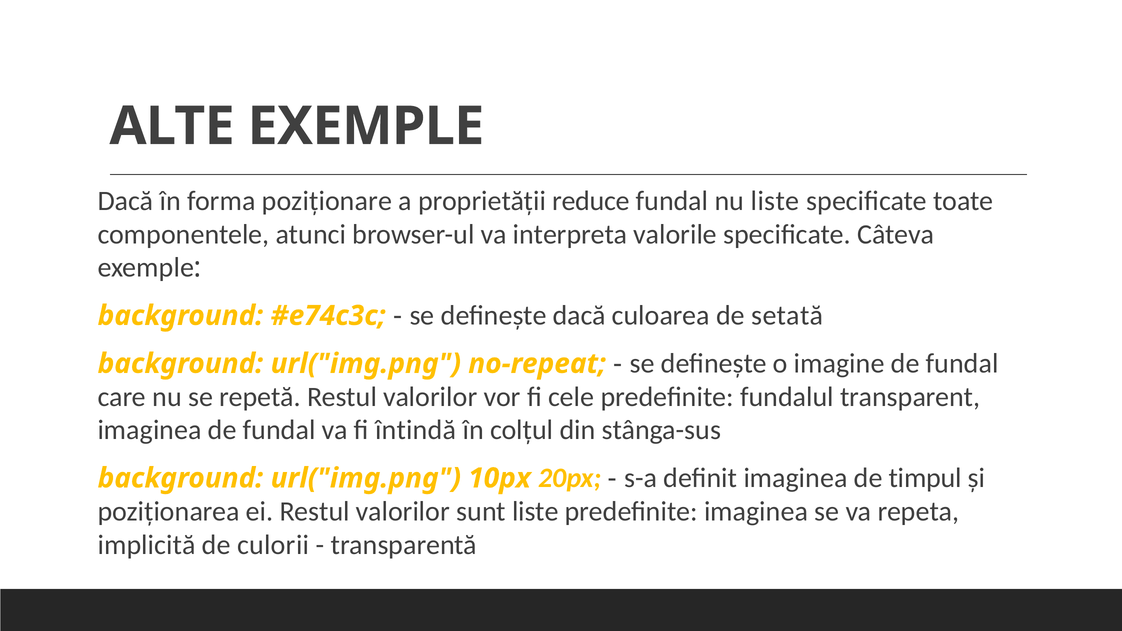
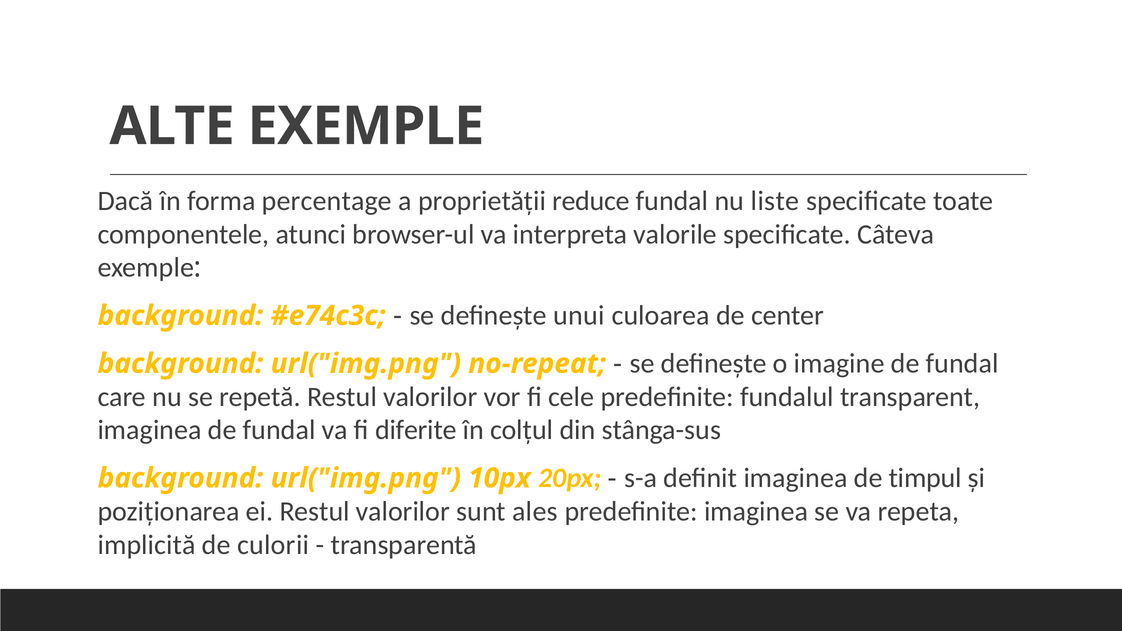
poziționare: poziționare -> percentage (327, 201)
definește dacă: dacă -> unui (579, 316)
setată: setată -> center (787, 316)
întindă: întindă -> diferite (416, 430)
sunt liste: liste -> ales (535, 512)
